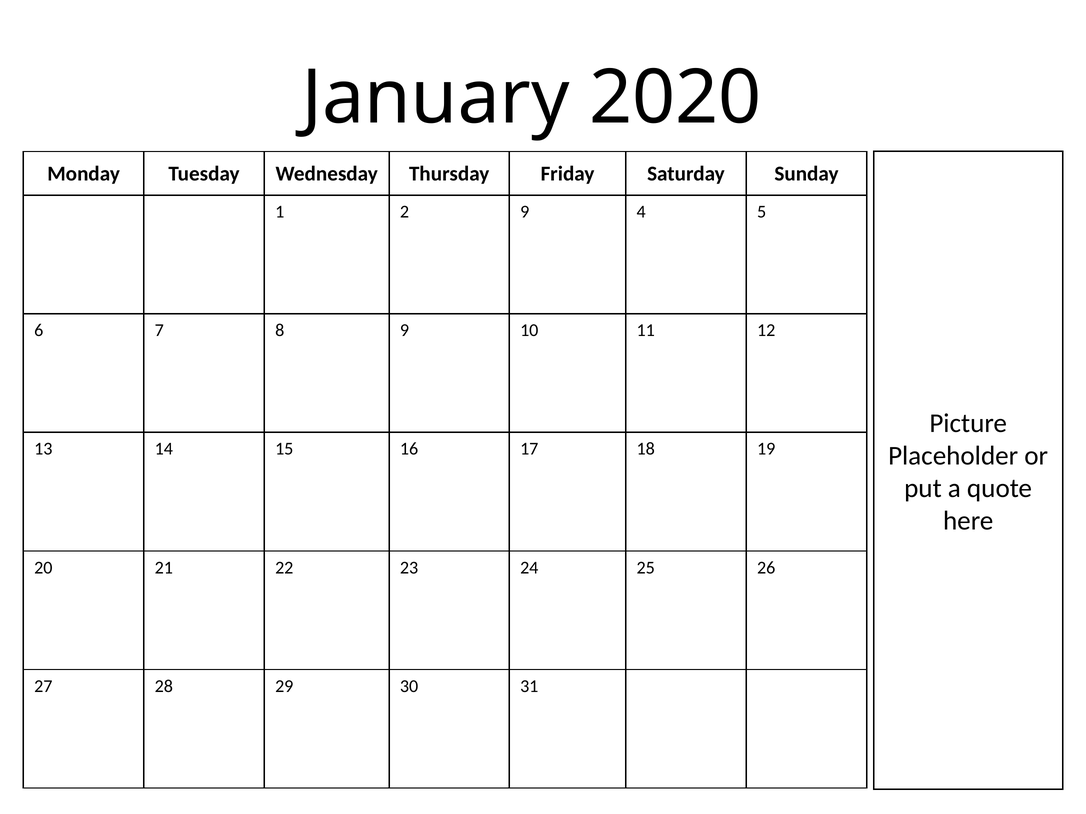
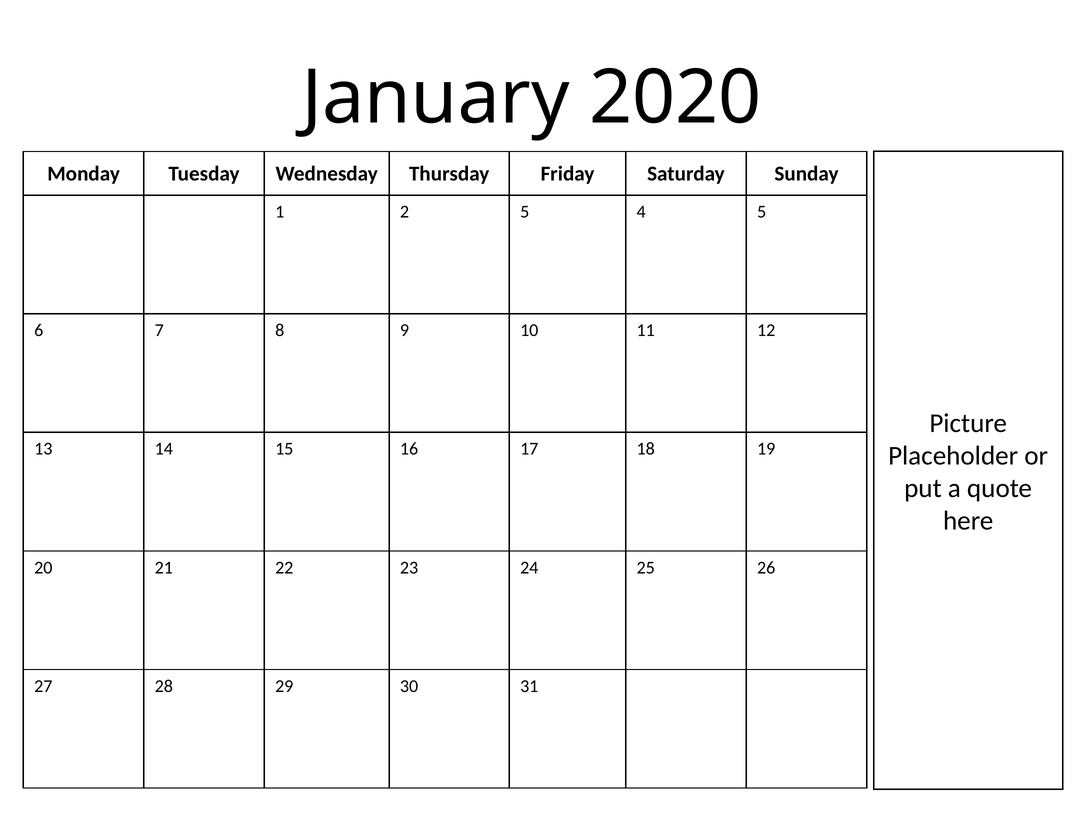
2 9: 9 -> 5 (525, 212)
